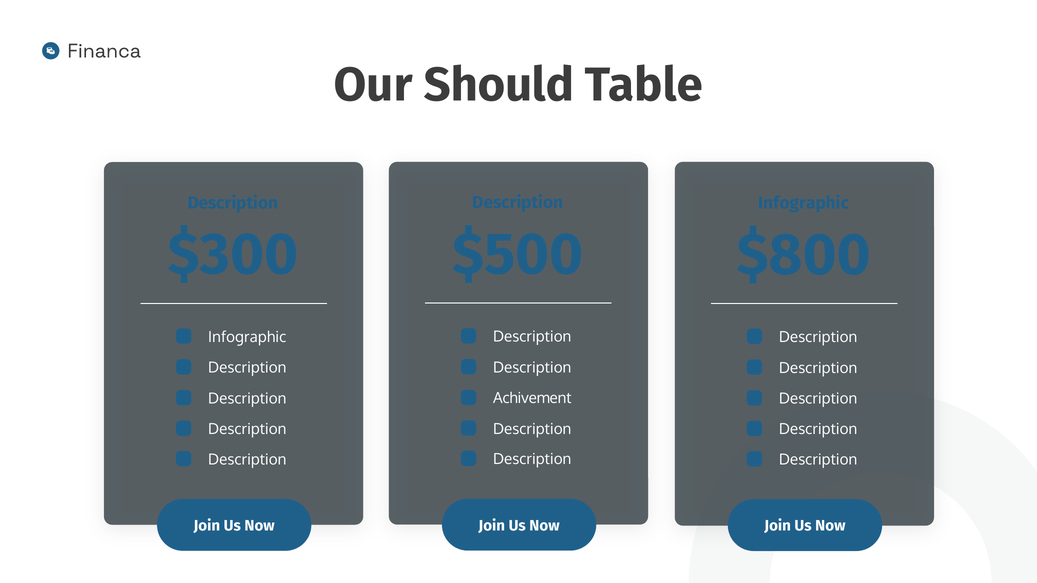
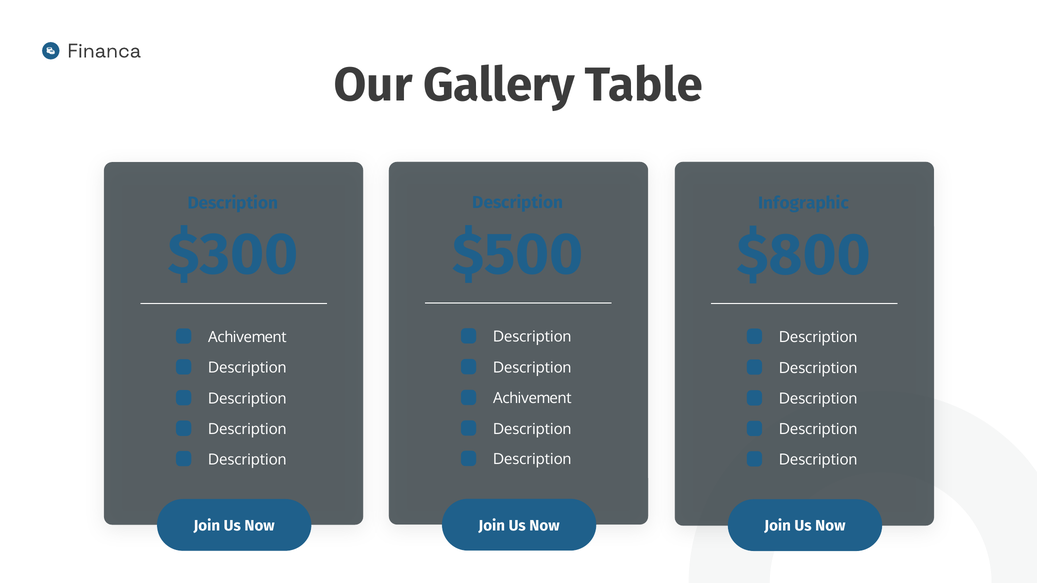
Should: Should -> Gallery (499, 85)
Infographic: Infographic -> Achivement (247, 337)
